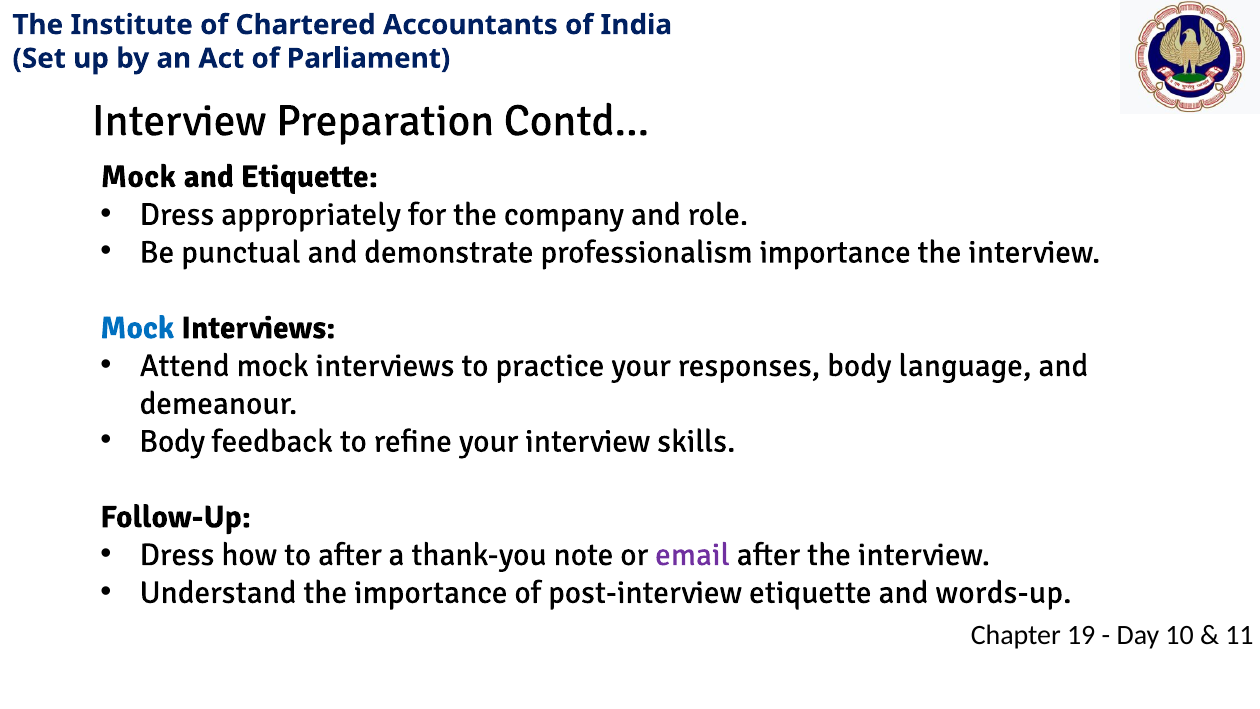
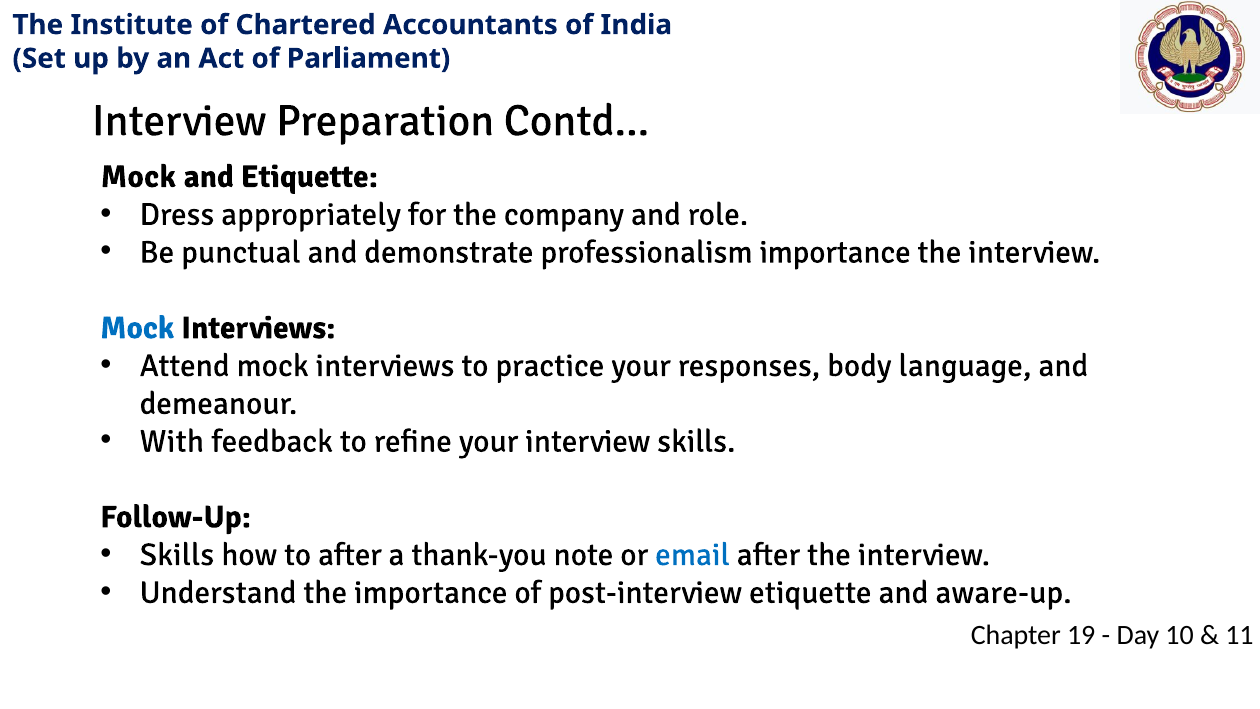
Body: Body -> With (172, 441)
Dress: Dress -> Skills (177, 555)
email colour: purple -> blue (692, 555)
words-up: words-up -> aware-up (1003, 592)
